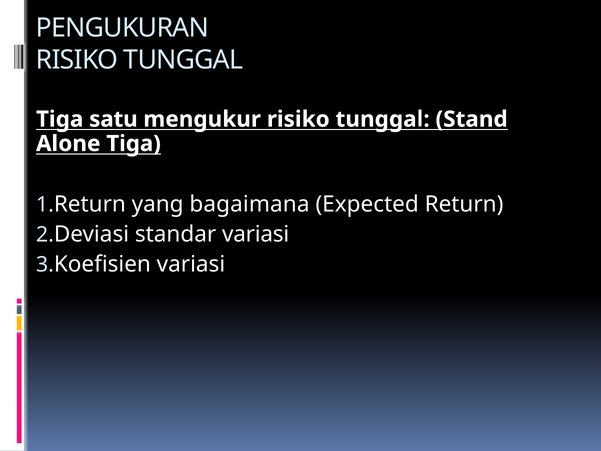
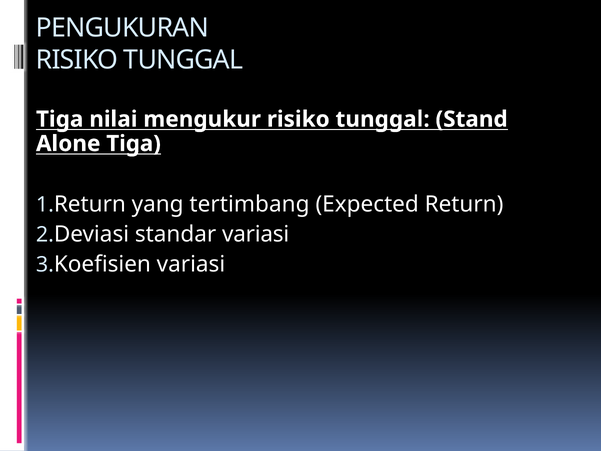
satu: satu -> nilai (113, 119)
bagaimana: bagaimana -> tertimbang (250, 204)
